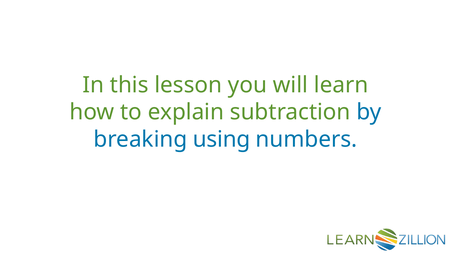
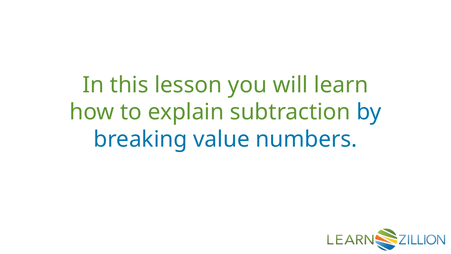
using: using -> value (221, 139)
